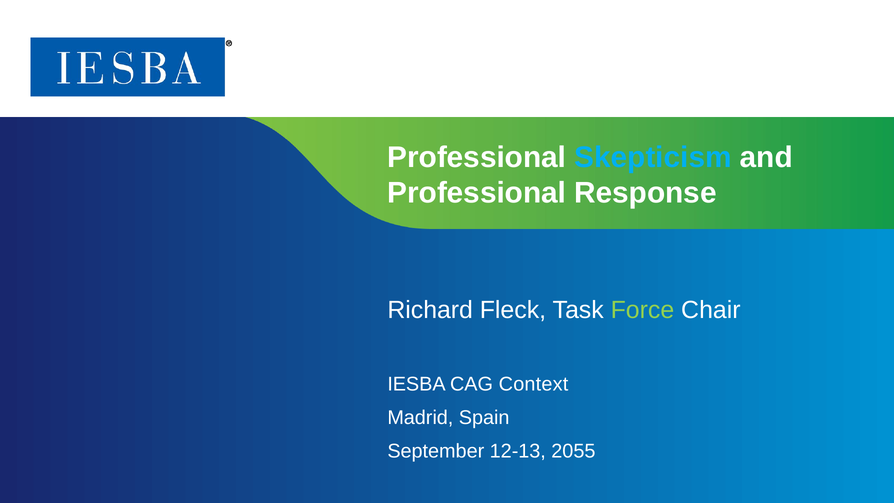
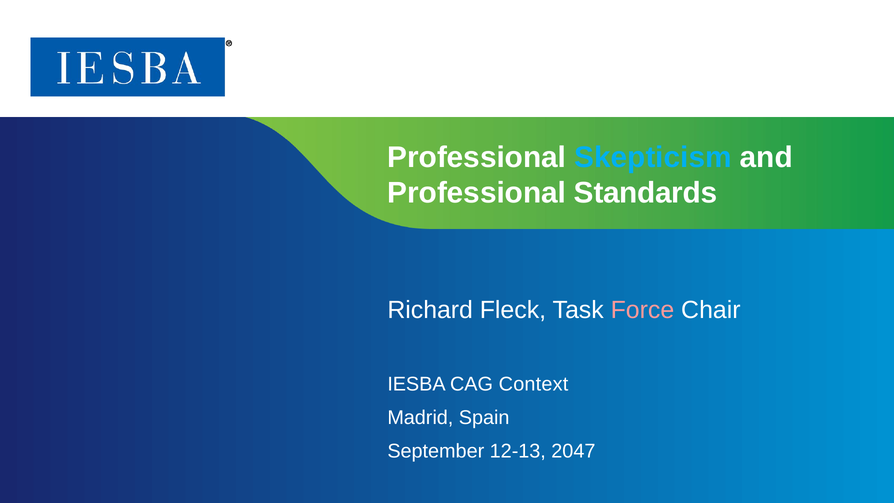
Response: Response -> Standards (646, 193)
Force colour: light green -> pink (642, 310)
2055: 2055 -> 2047 (573, 451)
